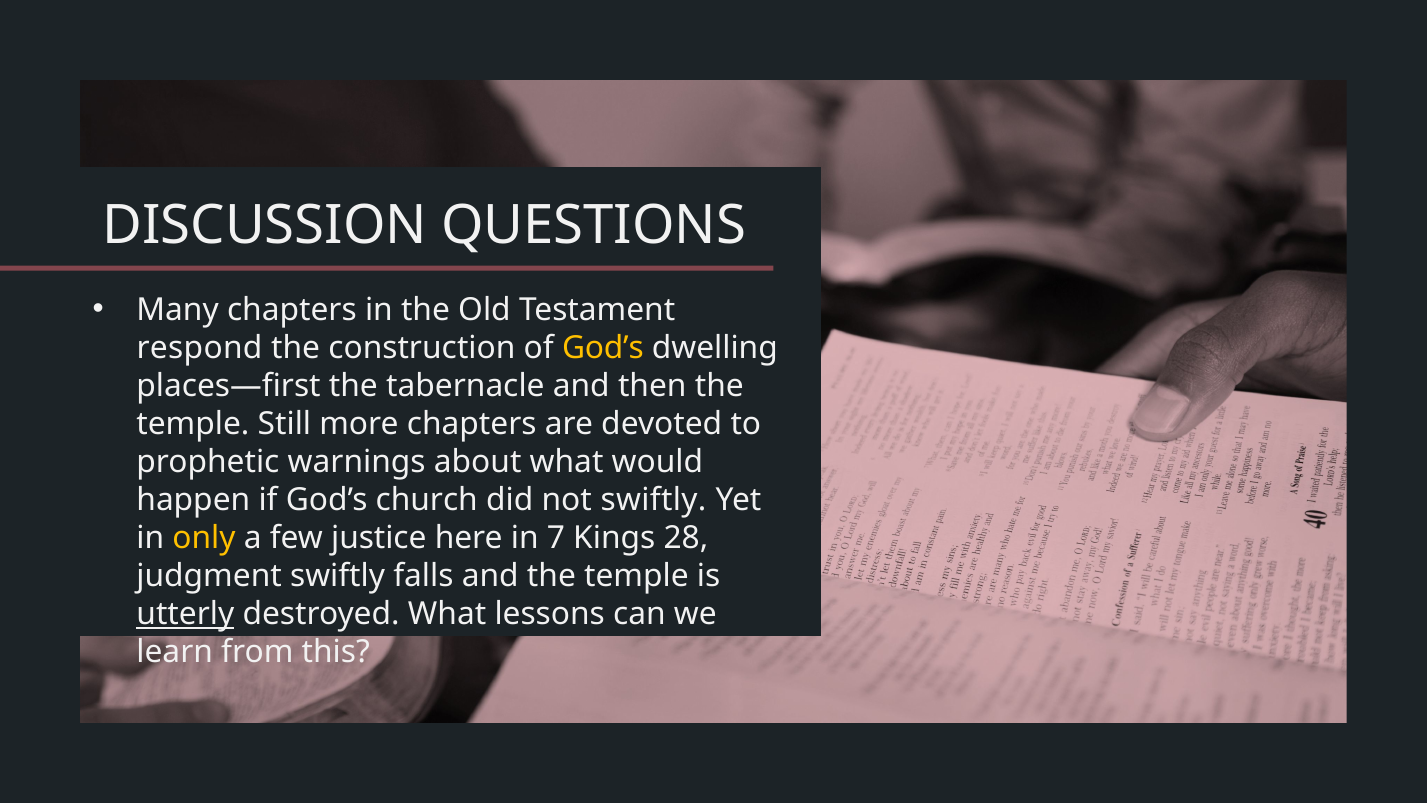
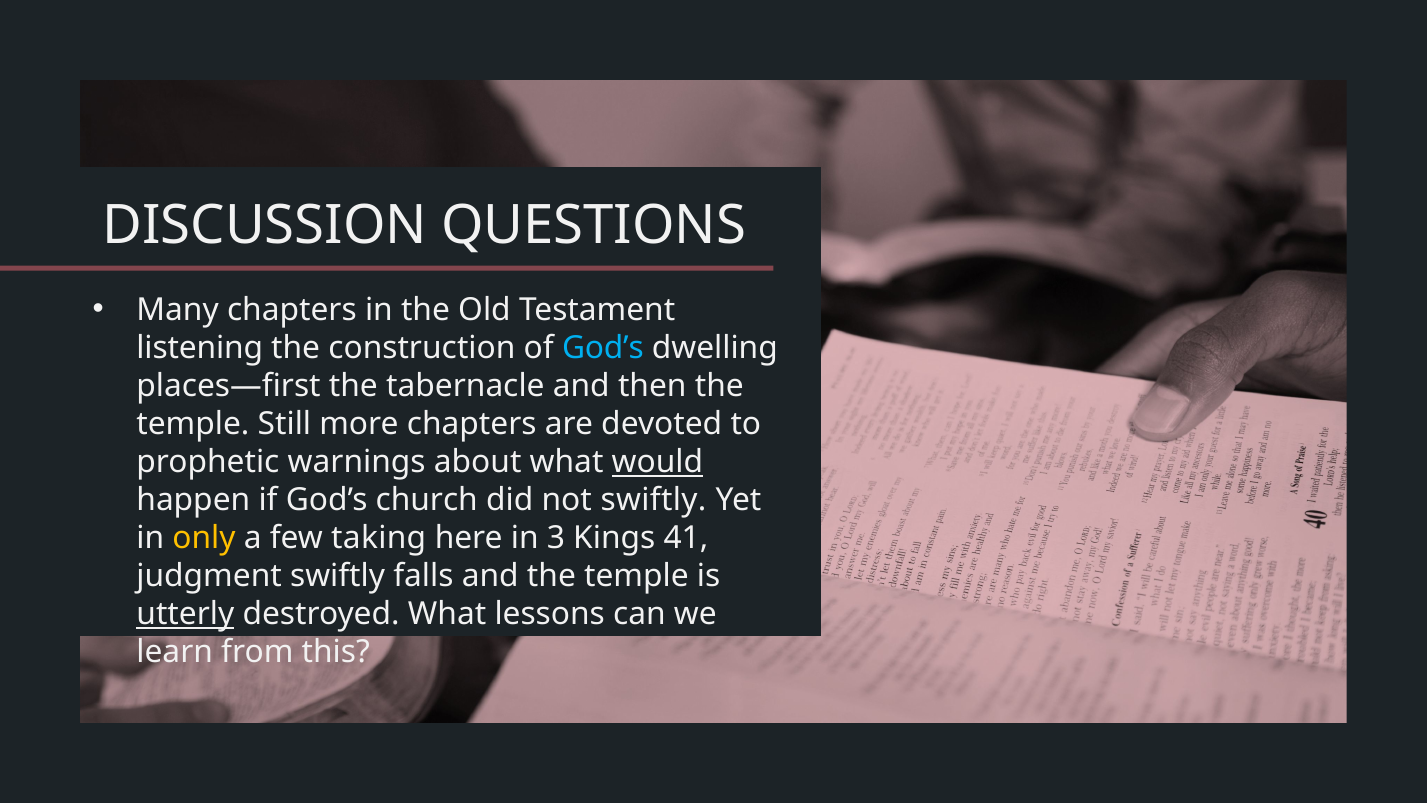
respond: respond -> listening (200, 348)
God’s colour: yellow -> light blue (603, 348)
would underline: none -> present (657, 462)
justice: justice -> taking (379, 538)
7: 7 -> 3 (556, 538)
28: 28 -> 41 (686, 538)
